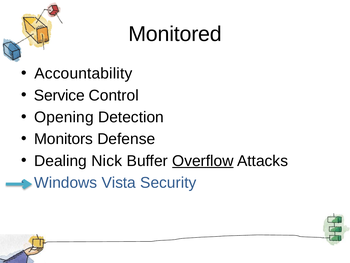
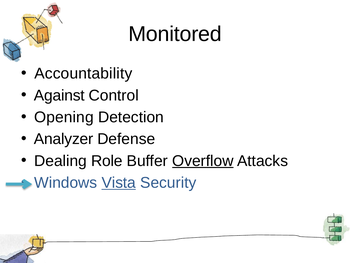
Service: Service -> Against (59, 95)
Monitors: Monitors -> Analyzer (64, 139)
Nick: Nick -> Role (107, 161)
Vista underline: none -> present (119, 182)
